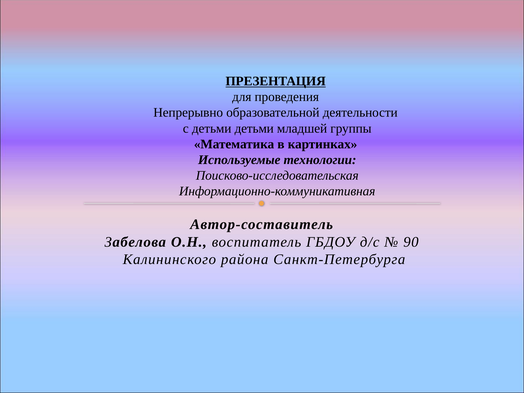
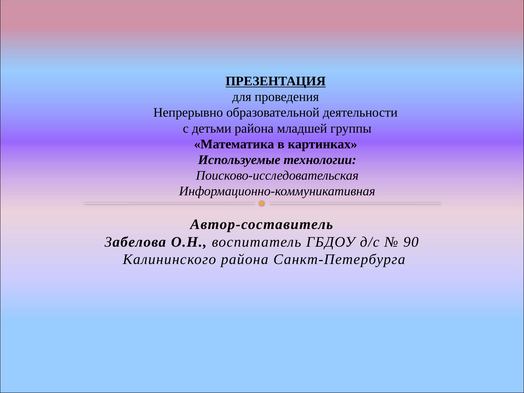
детьми детьми: детьми -> района (254, 128)
